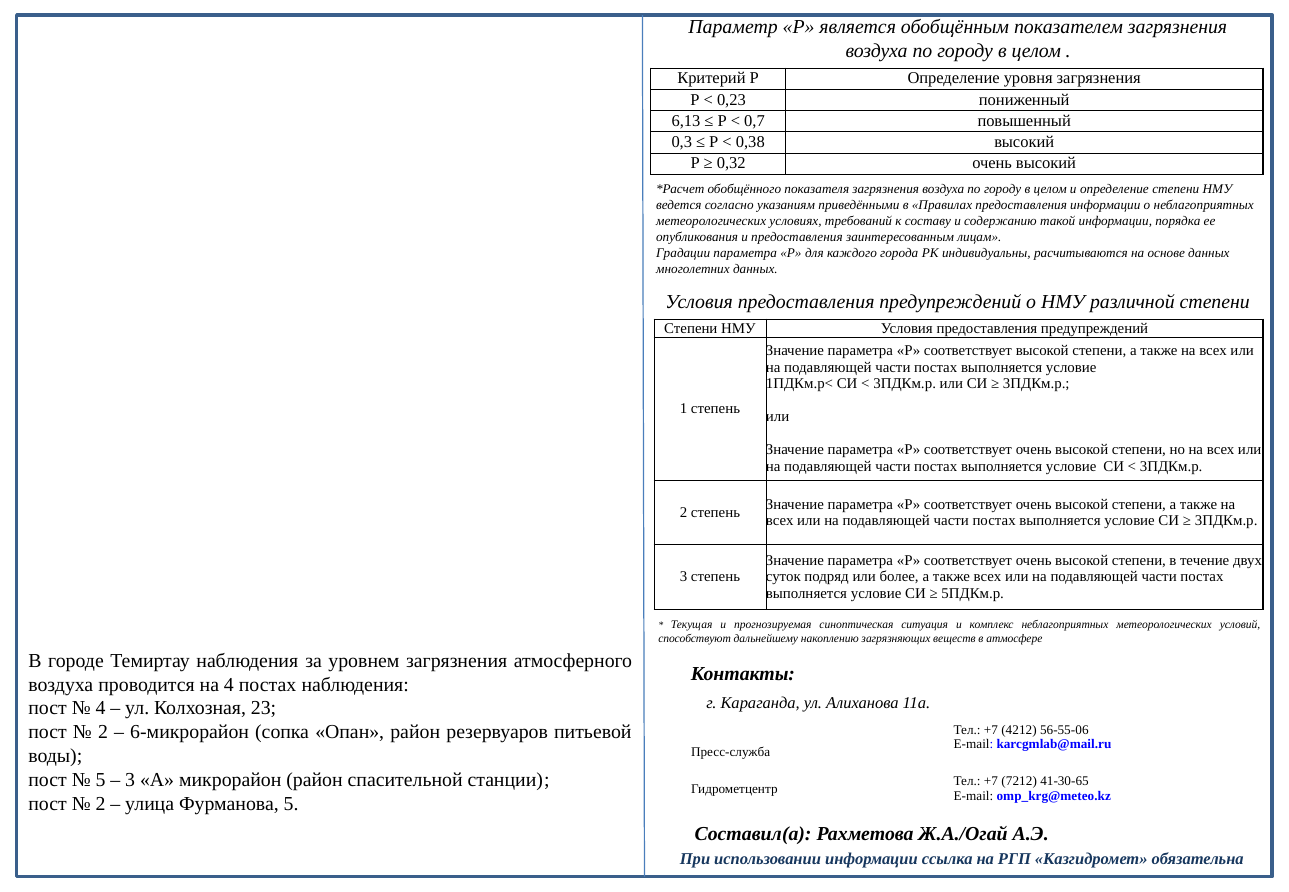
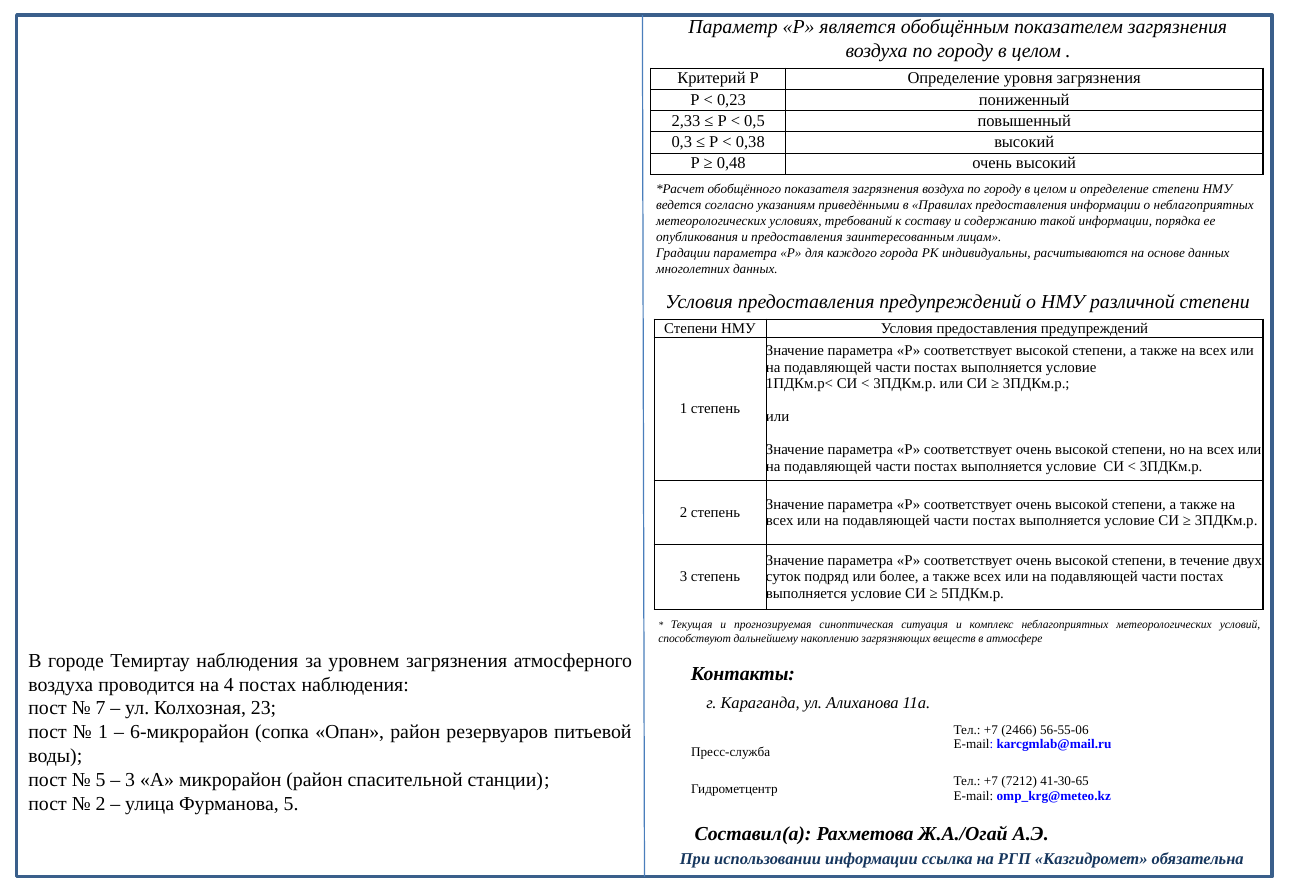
6,13: 6,13 -> 2,33 (686, 121)
0,7: 0,7 -> 0,5 (754, 121)
0,32: 0,32 -> 0,48 (731, 163)
4: 4 -> 7 (100, 709)
2: 2 -> 1 (103, 732)
4212: 4212 -> 2466 (1019, 730)
